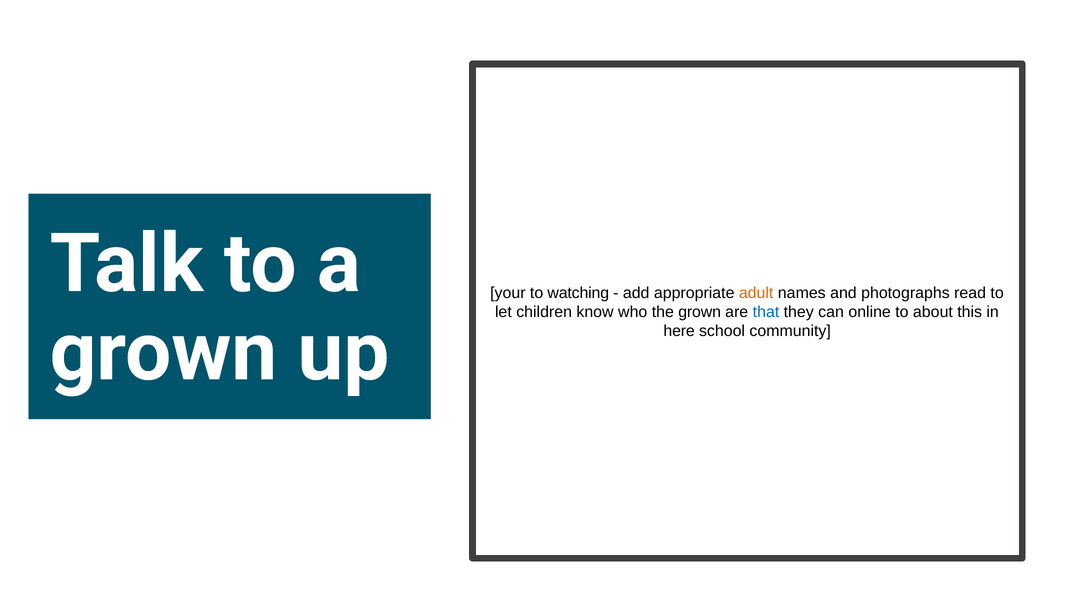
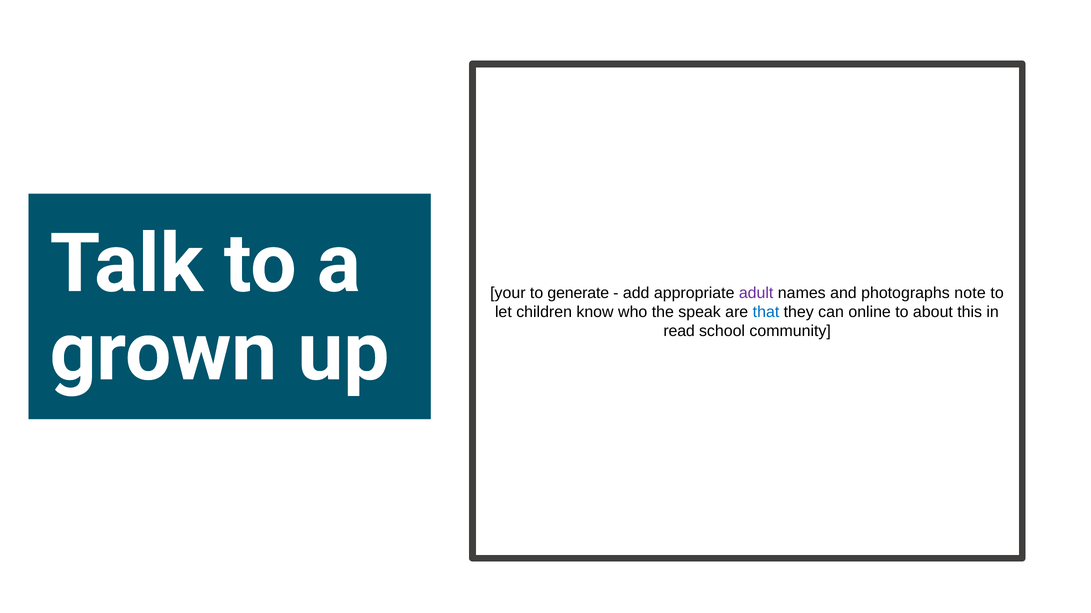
watching: watching -> generate (578, 293)
adult colour: orange -> purple (756, 293)
read: read -> note (970, 293)
the grown: grown -> speak (700, 312)
here: here -> read (679, 332)
